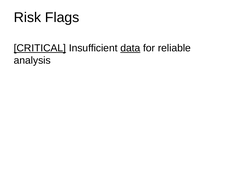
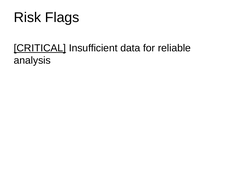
data underline: present -> none (130, 48)
